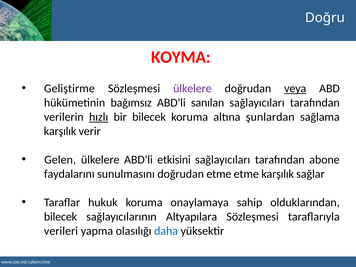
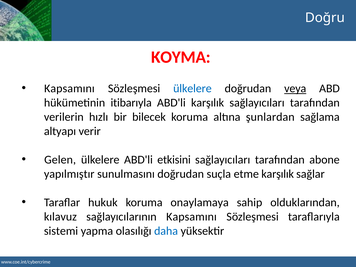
Geliştirme: Geliştirme -> Kapsamını (69, 88)
ülkelere colour: purple -> blue (192, 88)
bağımsız: bağımsız -> itibarıyla (131, 103)
ABD'li sanılan: sanılan -> karşılık (208, 103)
hızlı underline: present -> none (99, 117)
karşılık: karşılık -> altyapı (60, 131)
faydalarını: faydalarını -> yapılmıştır (69, 174)
doğrudan etme: etme -> suçla (219, 174)
bilecek: bilecek -> kılavuz (60, 217)
sağlayıcılarının Altyapılara: Altyapılara -> Kapsamını (191, 217)
verileri: verileri -> sistemi (61, 231)
